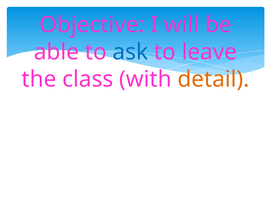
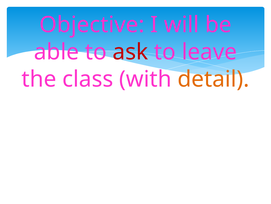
ask colour: blue -> red (130, 52)
